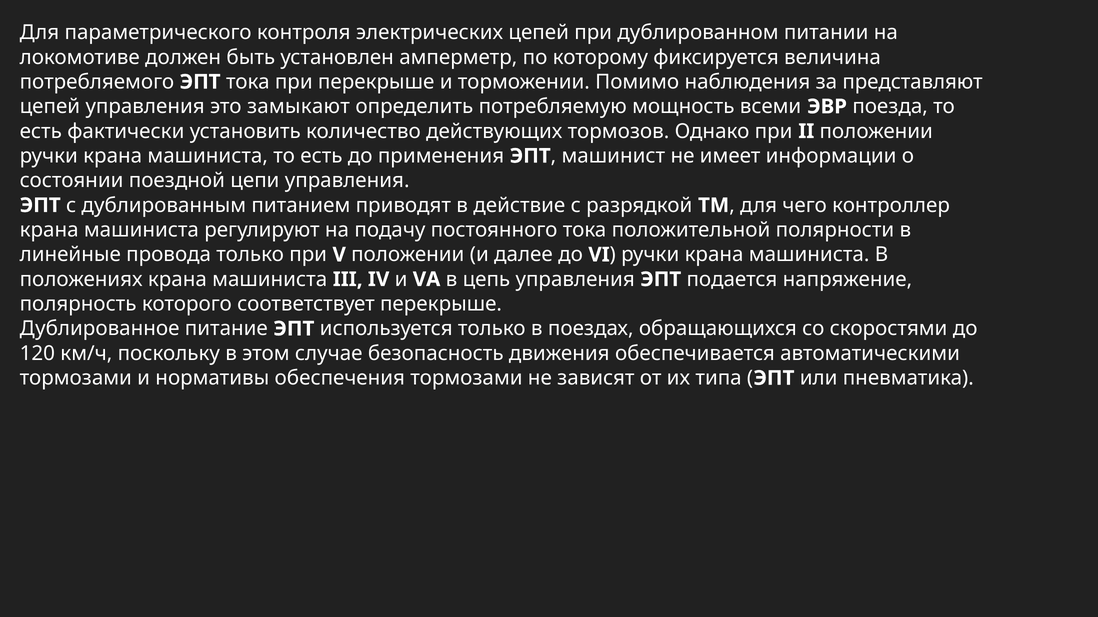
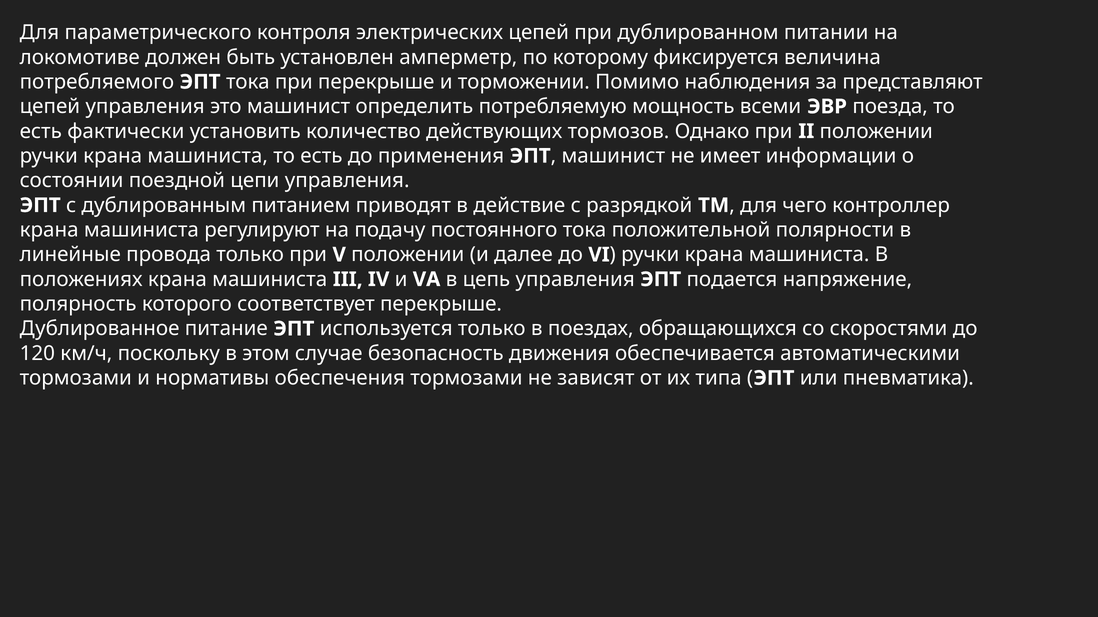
это замыкают: замыкают -> машинист (299, 107)
